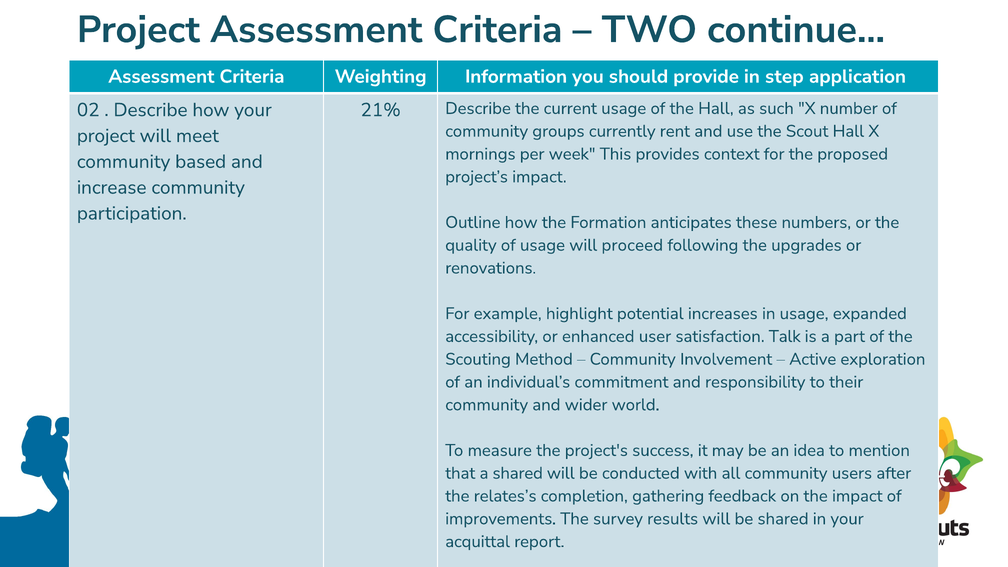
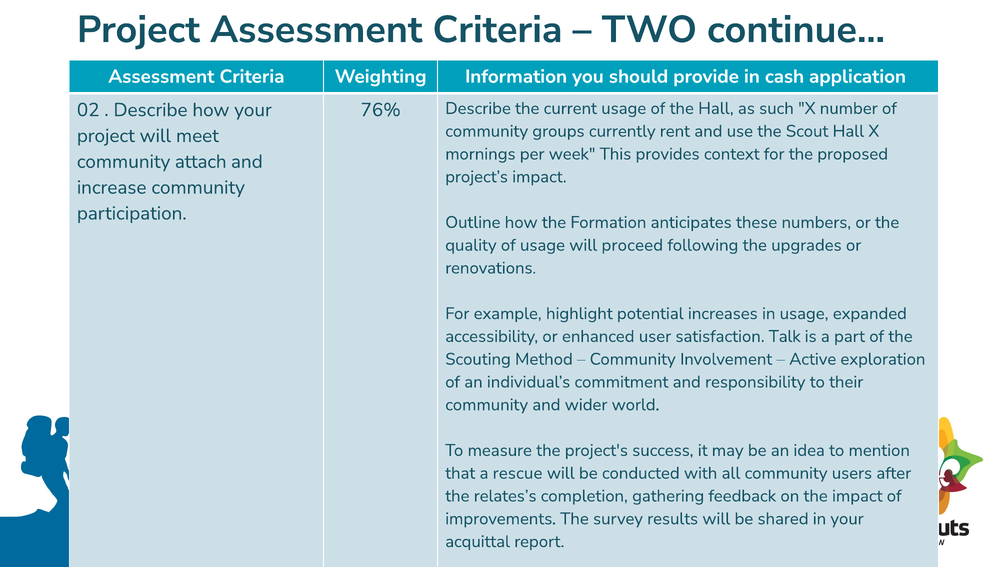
step: step -> cash (784, 77)
21%: 21% -> 76% (381, 110)
based: based -> attach (201, 162)
a shared: shared -> rescue (518, 473)
